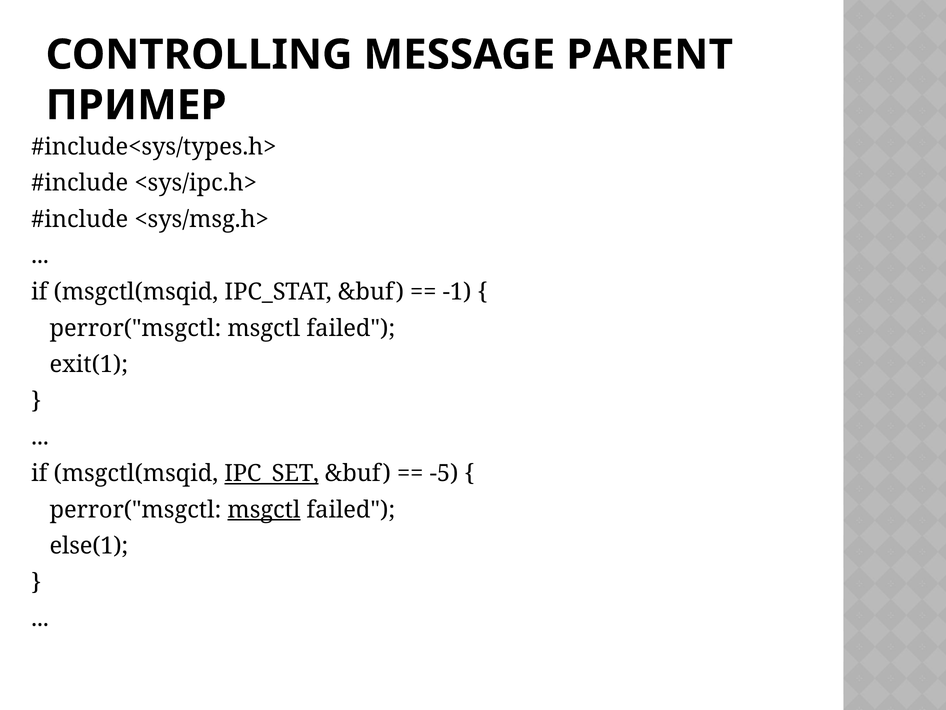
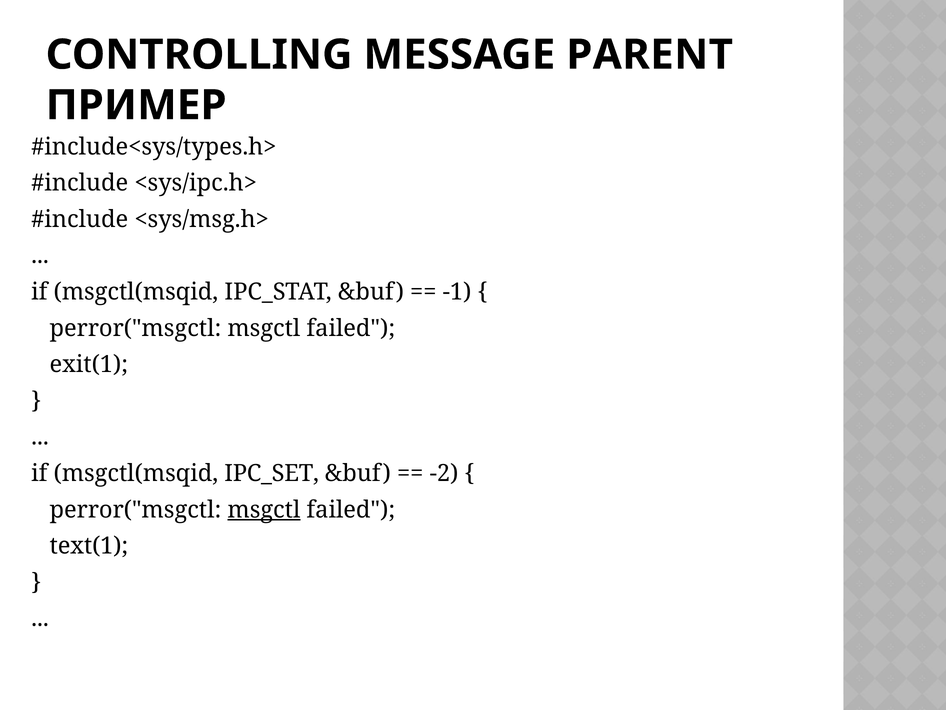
IPC_SET underline: present -> none (272, 473)
-5: -5 -> -2 (444, 473)
else(1: else(1 -> text(1 (89, 546)
